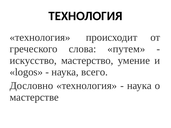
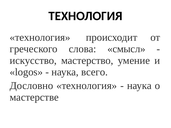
путем: путем -> смысл (126, 49)
